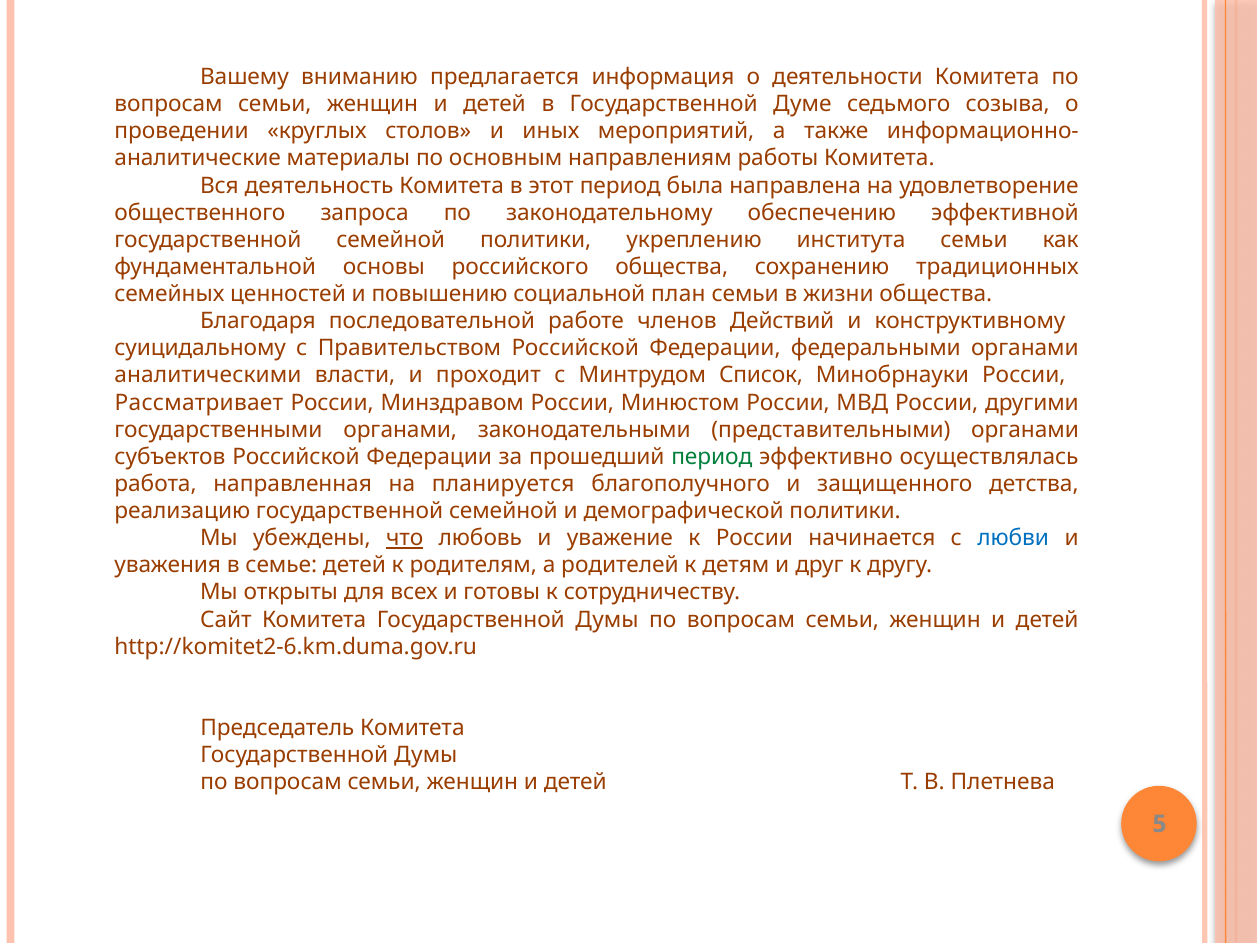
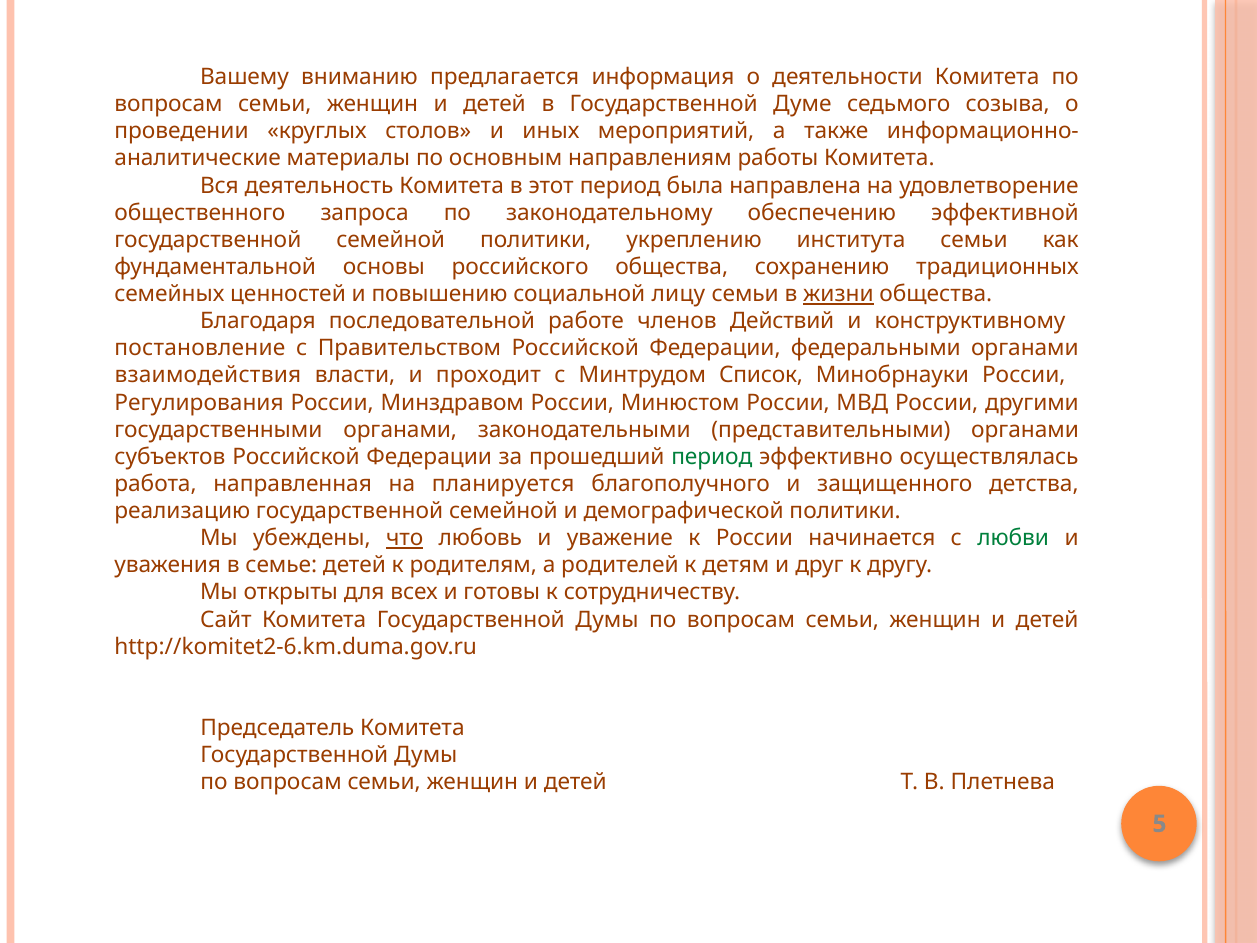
план: план -> лицу (678, 294)
жизни underline: none -> present (838, 294)
суицидальному: суицидальному -> постановление (200, 348)
аналитическими: аналитическими -> взаимодействия (208, 375)
Рассматривает: Рассматривает -> Регулирования (199, 402)
любви colour: blue -> green (1013, 538)
